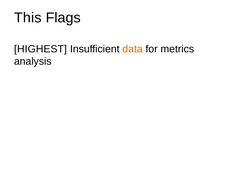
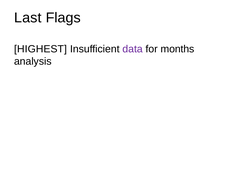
This: This -> Last (28, 18)
data colour: orange -> purple (133, 49)
metrics: metrics -> months (177, 49)
